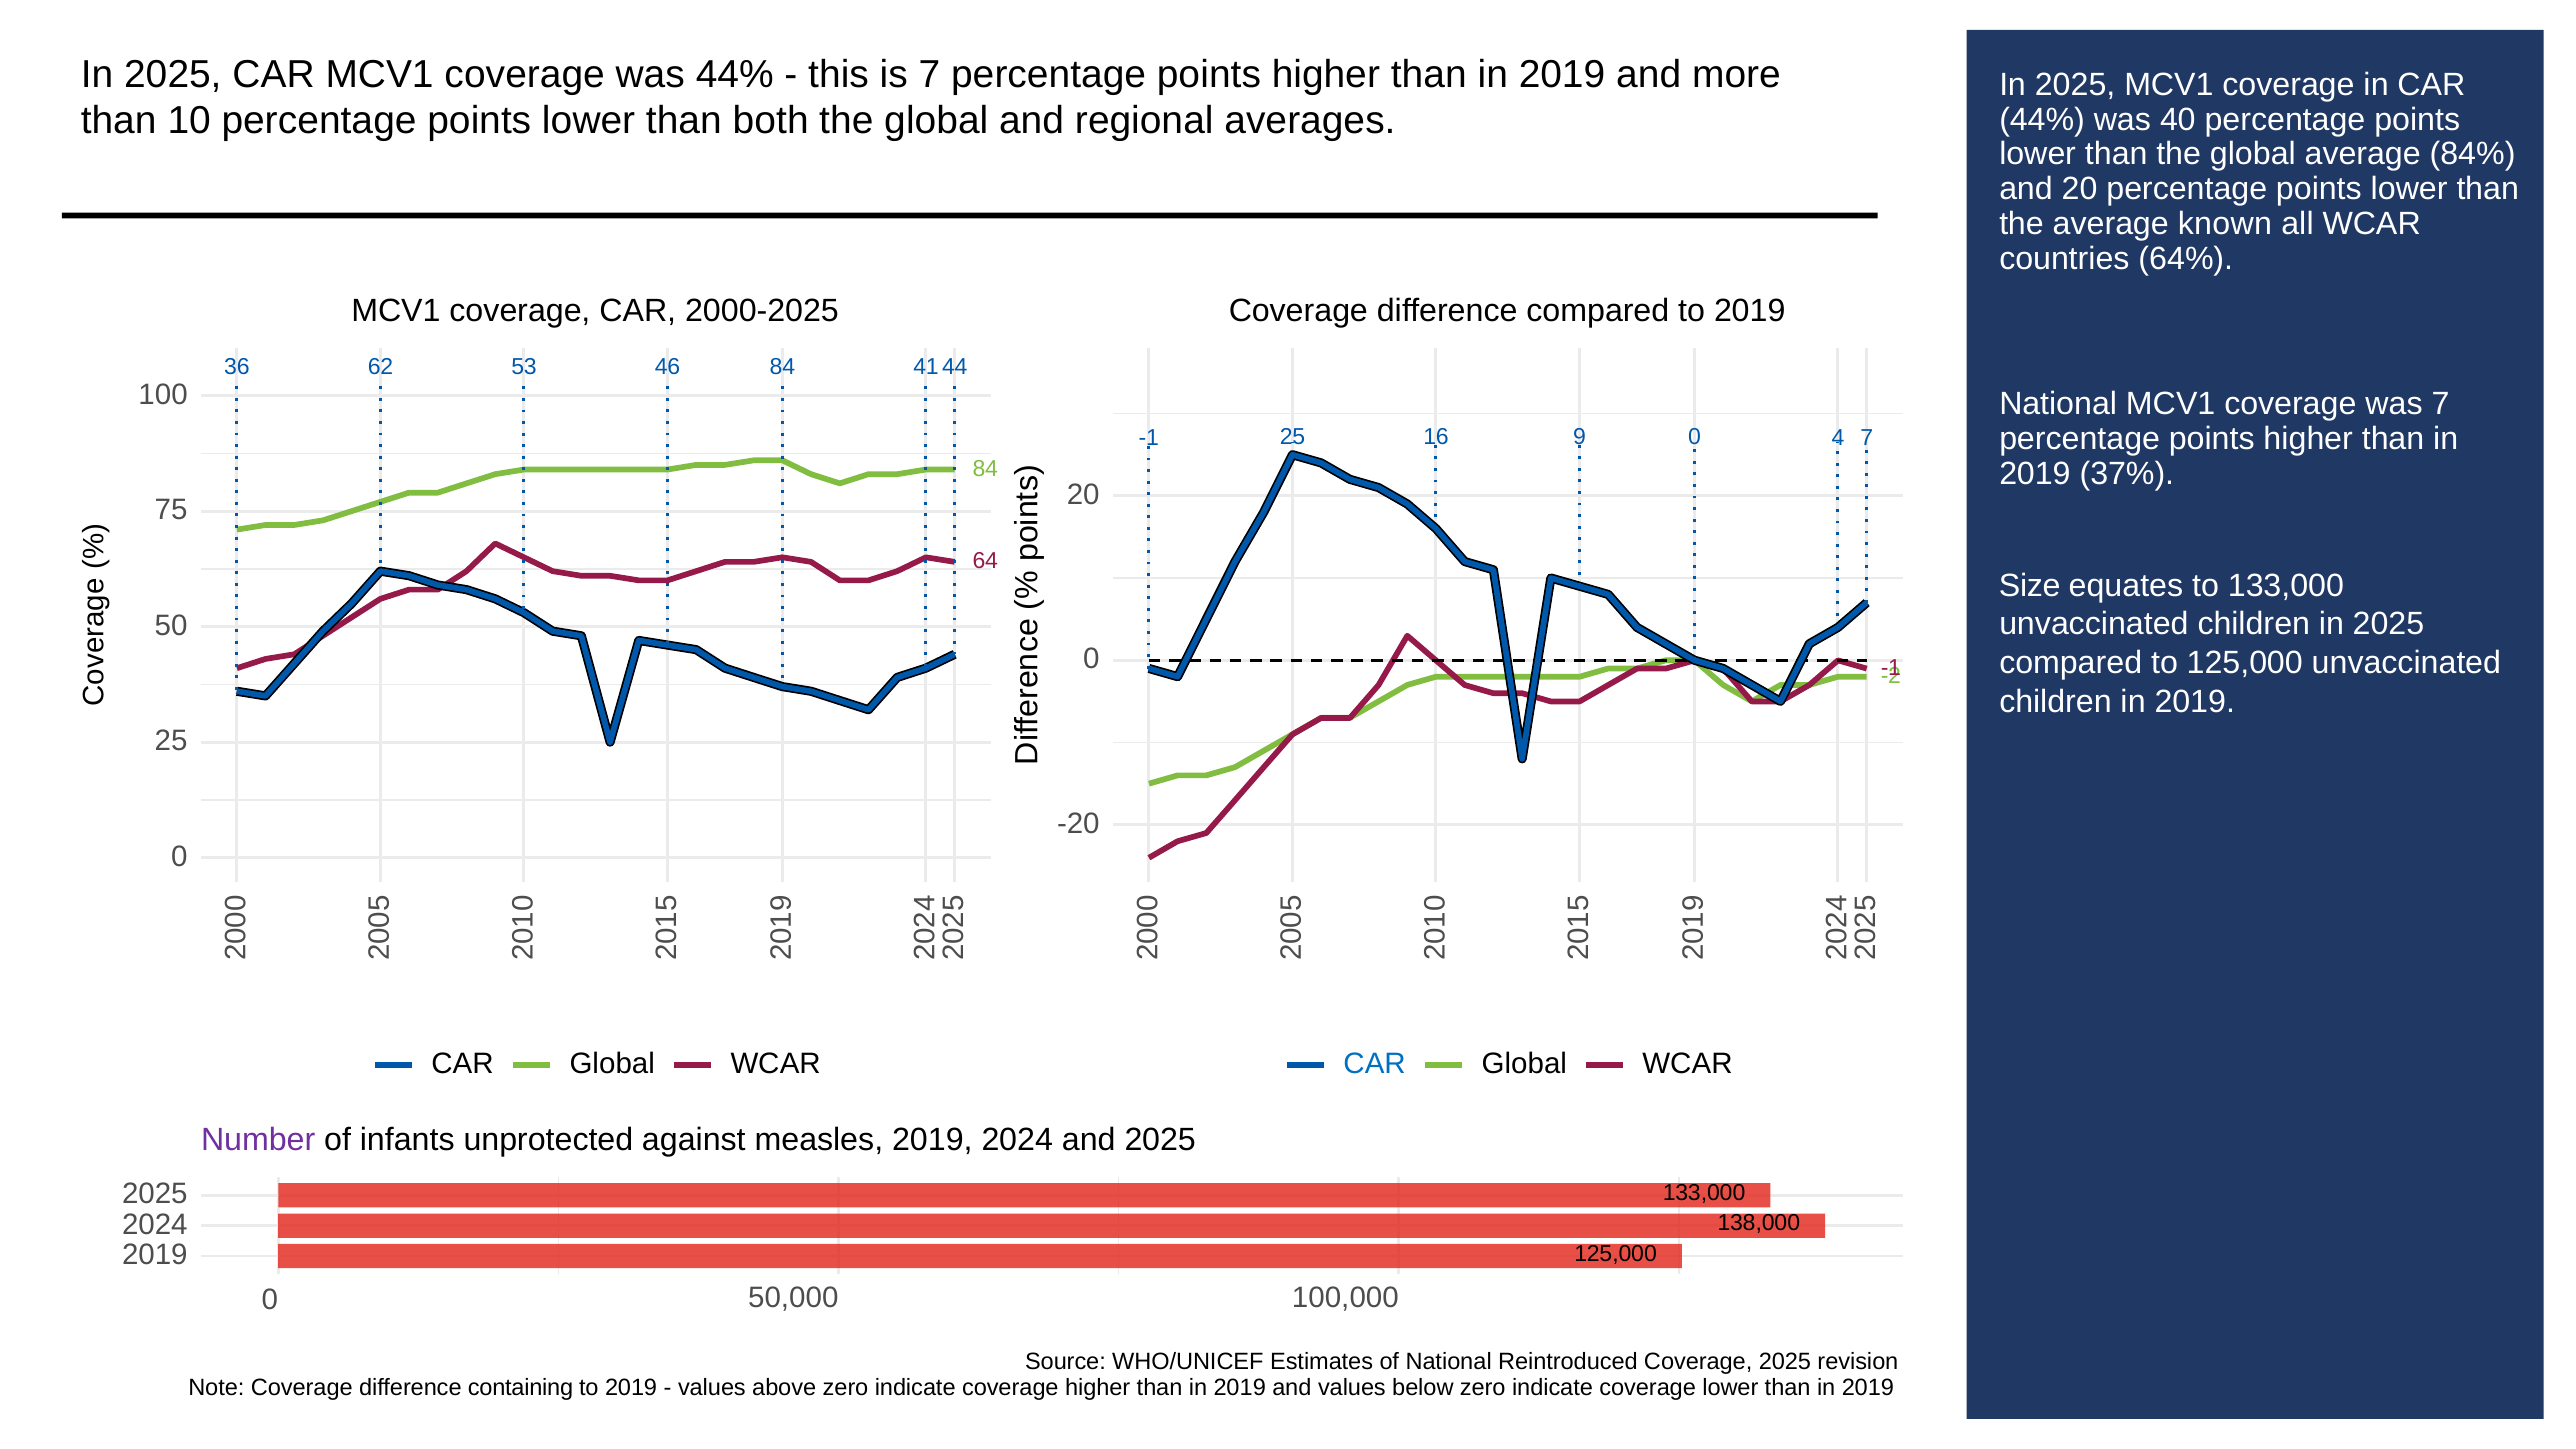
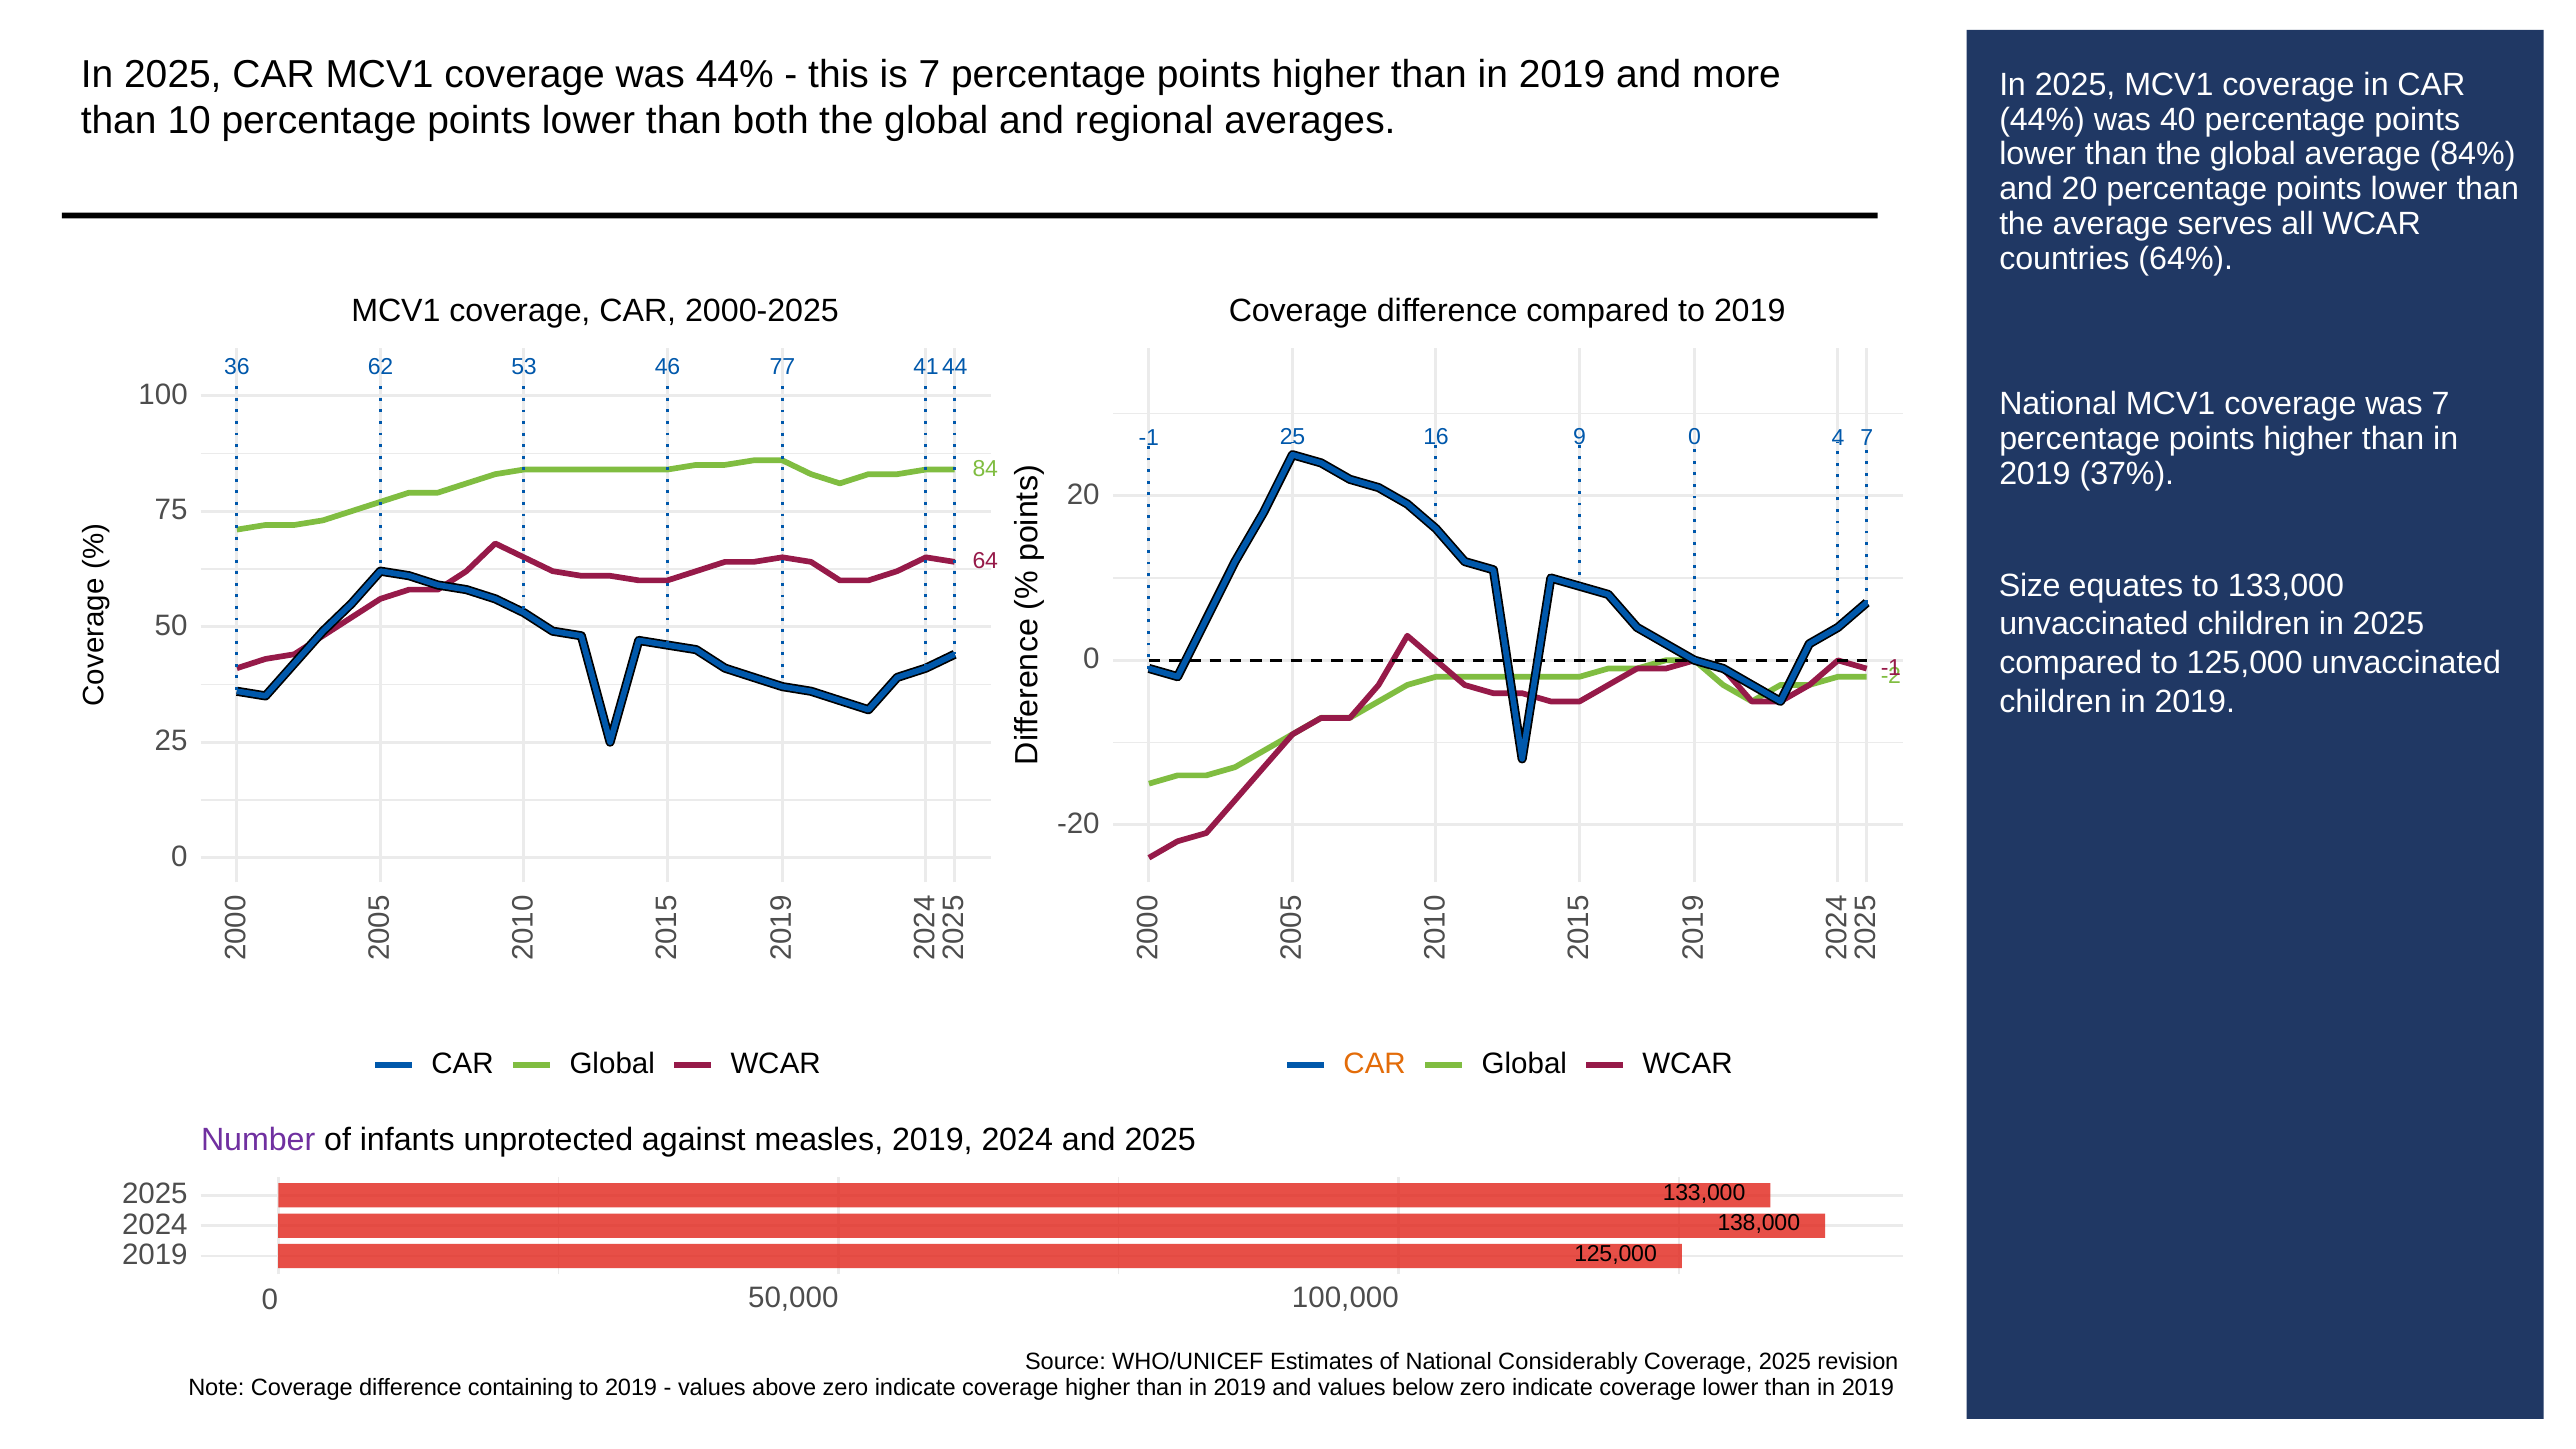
known: known -> serves (2225, 224)
46 84: 84 -> 77 (782, 367)
CAR colour: blue -> orange (1375, 1064)
Reintroduced: Reintroduced -> Considerably (1568, 1362)
